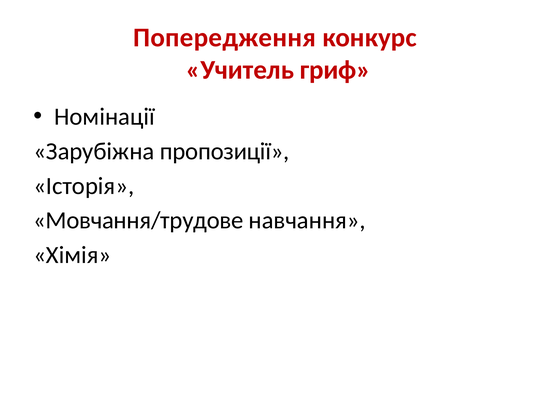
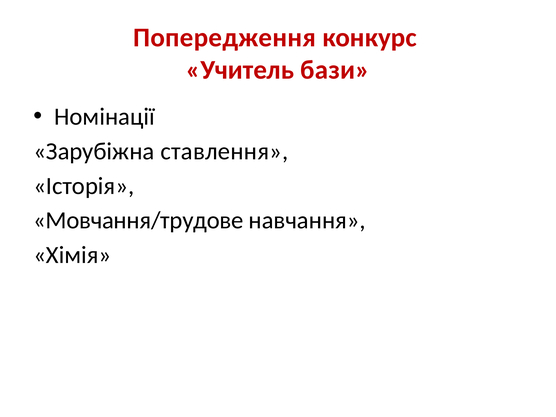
гриф: гриф -> бази (335, 70)
пропозиції: пропозиції -> ставлення (224, 151)
